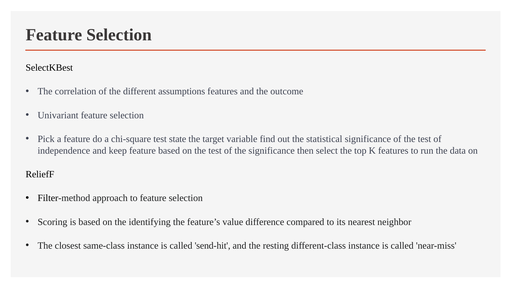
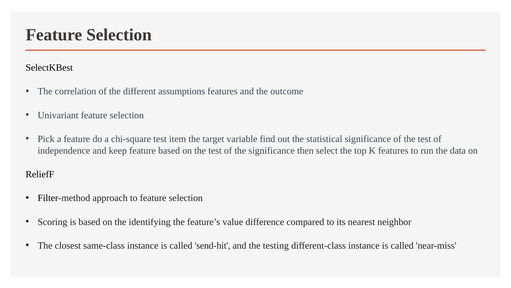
state: state -> item (178, 139)
resting: resting -> testing (276, 245)
